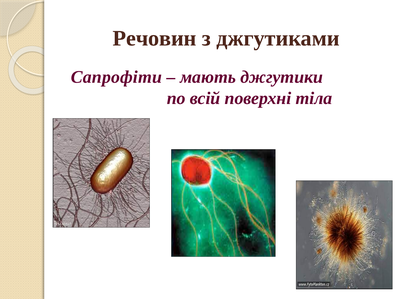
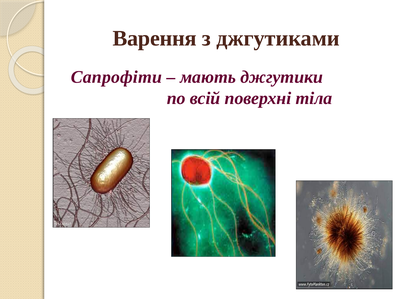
Речовин: Речовин -> Варення (155, 38)
